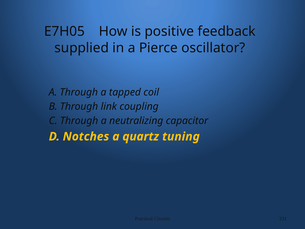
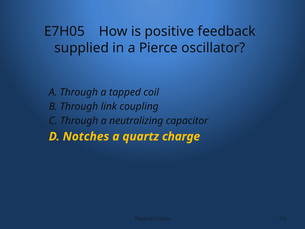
tuning: tuning -> charge (181, 136)
